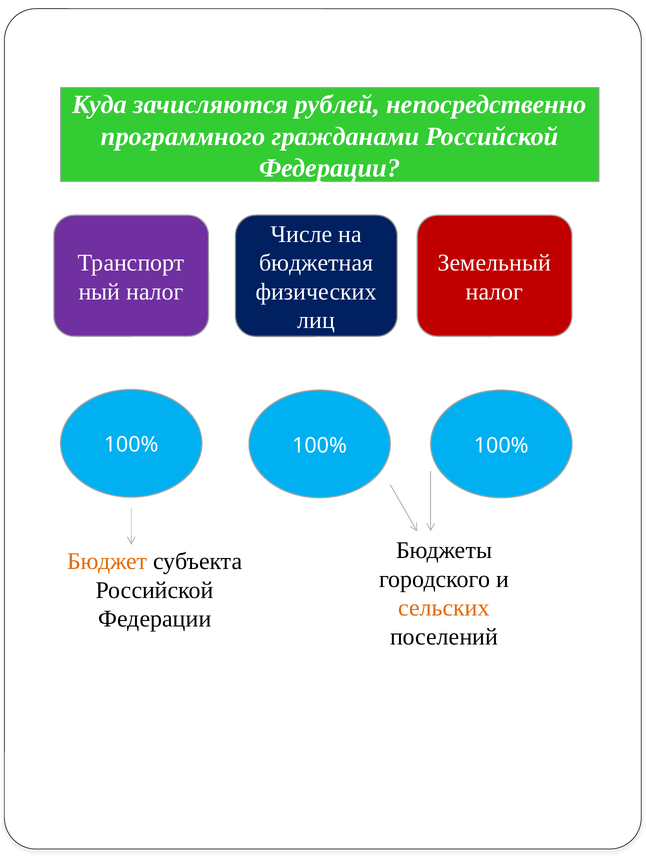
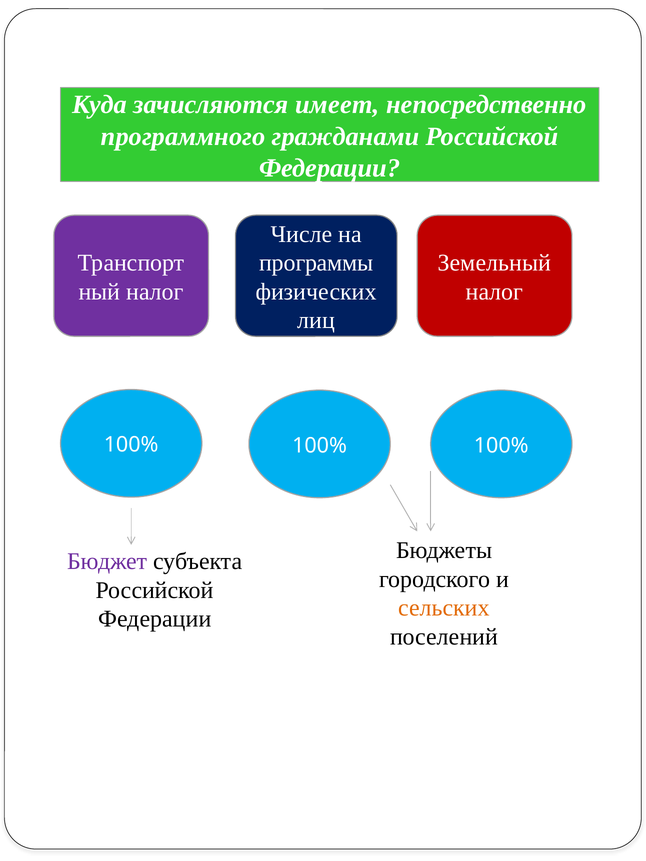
рублей: рублей -> имеет (337, 105)
бюджетная: бюджетная -> программы (316, 263)
Бюджет colour: orange -> purple (107, 562)
